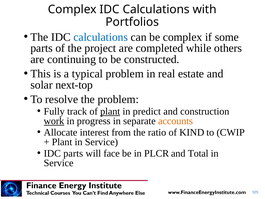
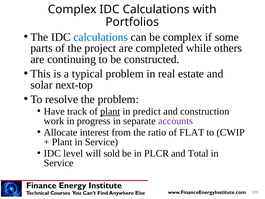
Fully: Fully -> Have (54, 111)
work underline: present -> none (54, 121)
accounts colour: orange -> purple (176, 121)
KIND: KIND -> FLAT (192, 132)
IDC parts: parts -> level (73, 153)
face: face -> sold (112, 153)
